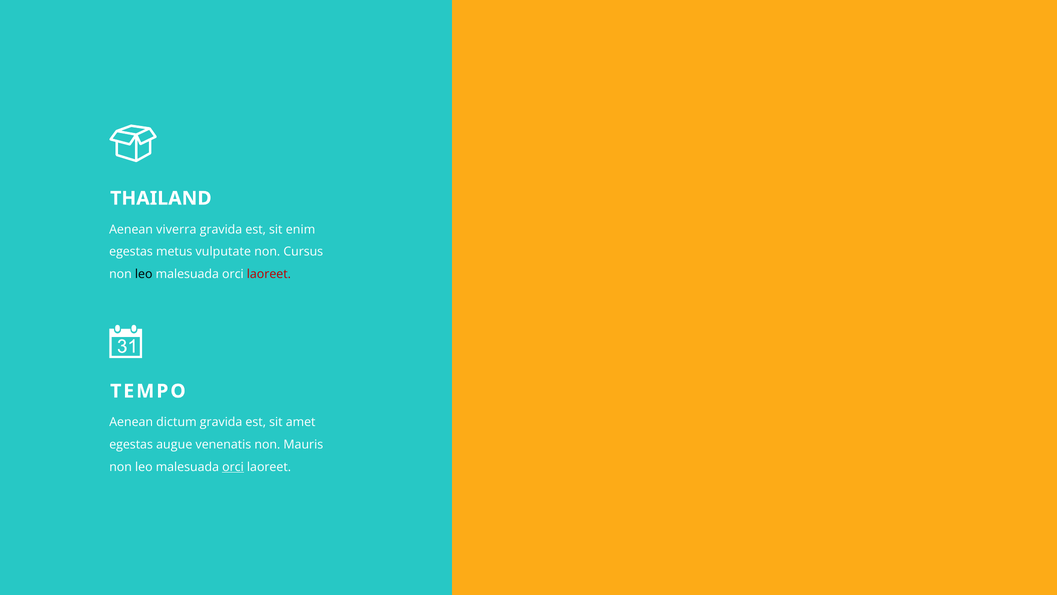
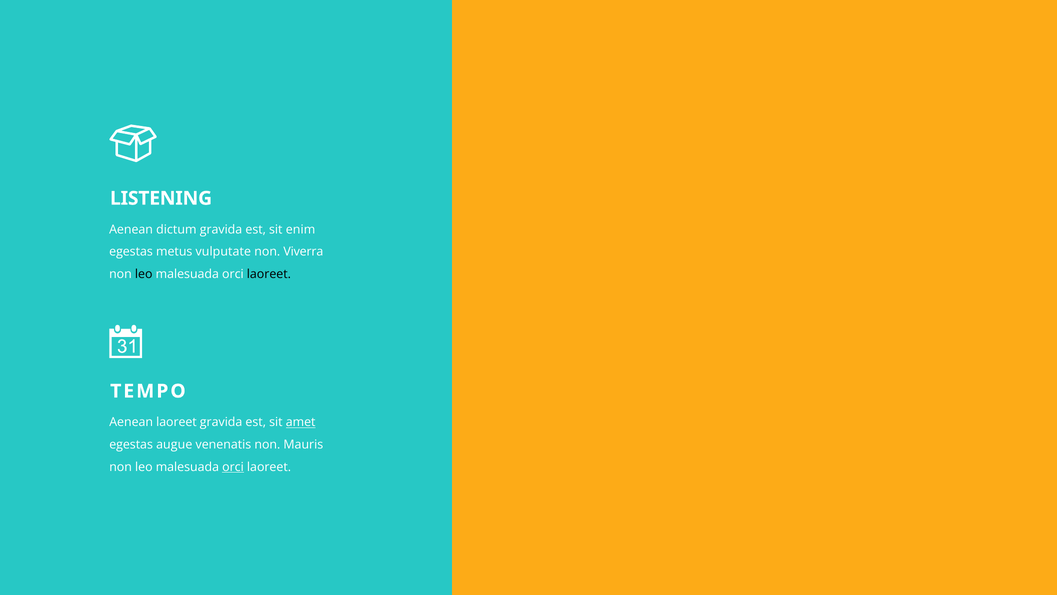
THAILAND: THAILAND -> LISTENING (161, 198)
viverra: viverra -> dictum (176, 229)
Cursus: Cursus -> Viverra (303, 252)
laoreet colour: red -> black (269, 274)
Aenean dictum: dictum -> laoreet (176, 422)
amet underline: none -> present (301, 422)
